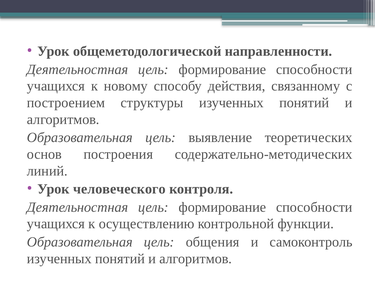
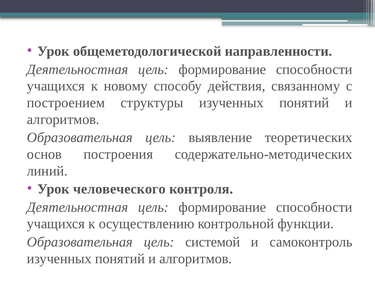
общения: общения -> системой (213, 242)
